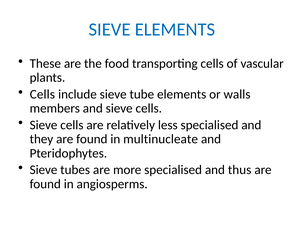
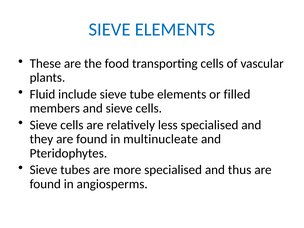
Cells: Cells -> Fluid (42, 94)
walls: walls -> filled (237, 94)
